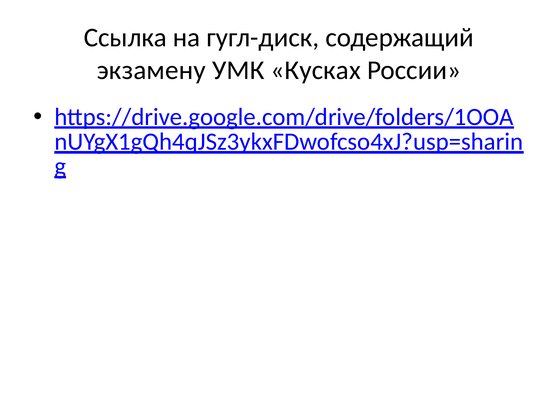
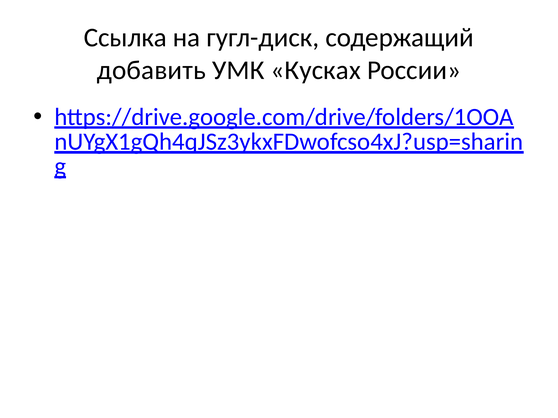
экзамену: экзамену -> добавить (151, 70)
